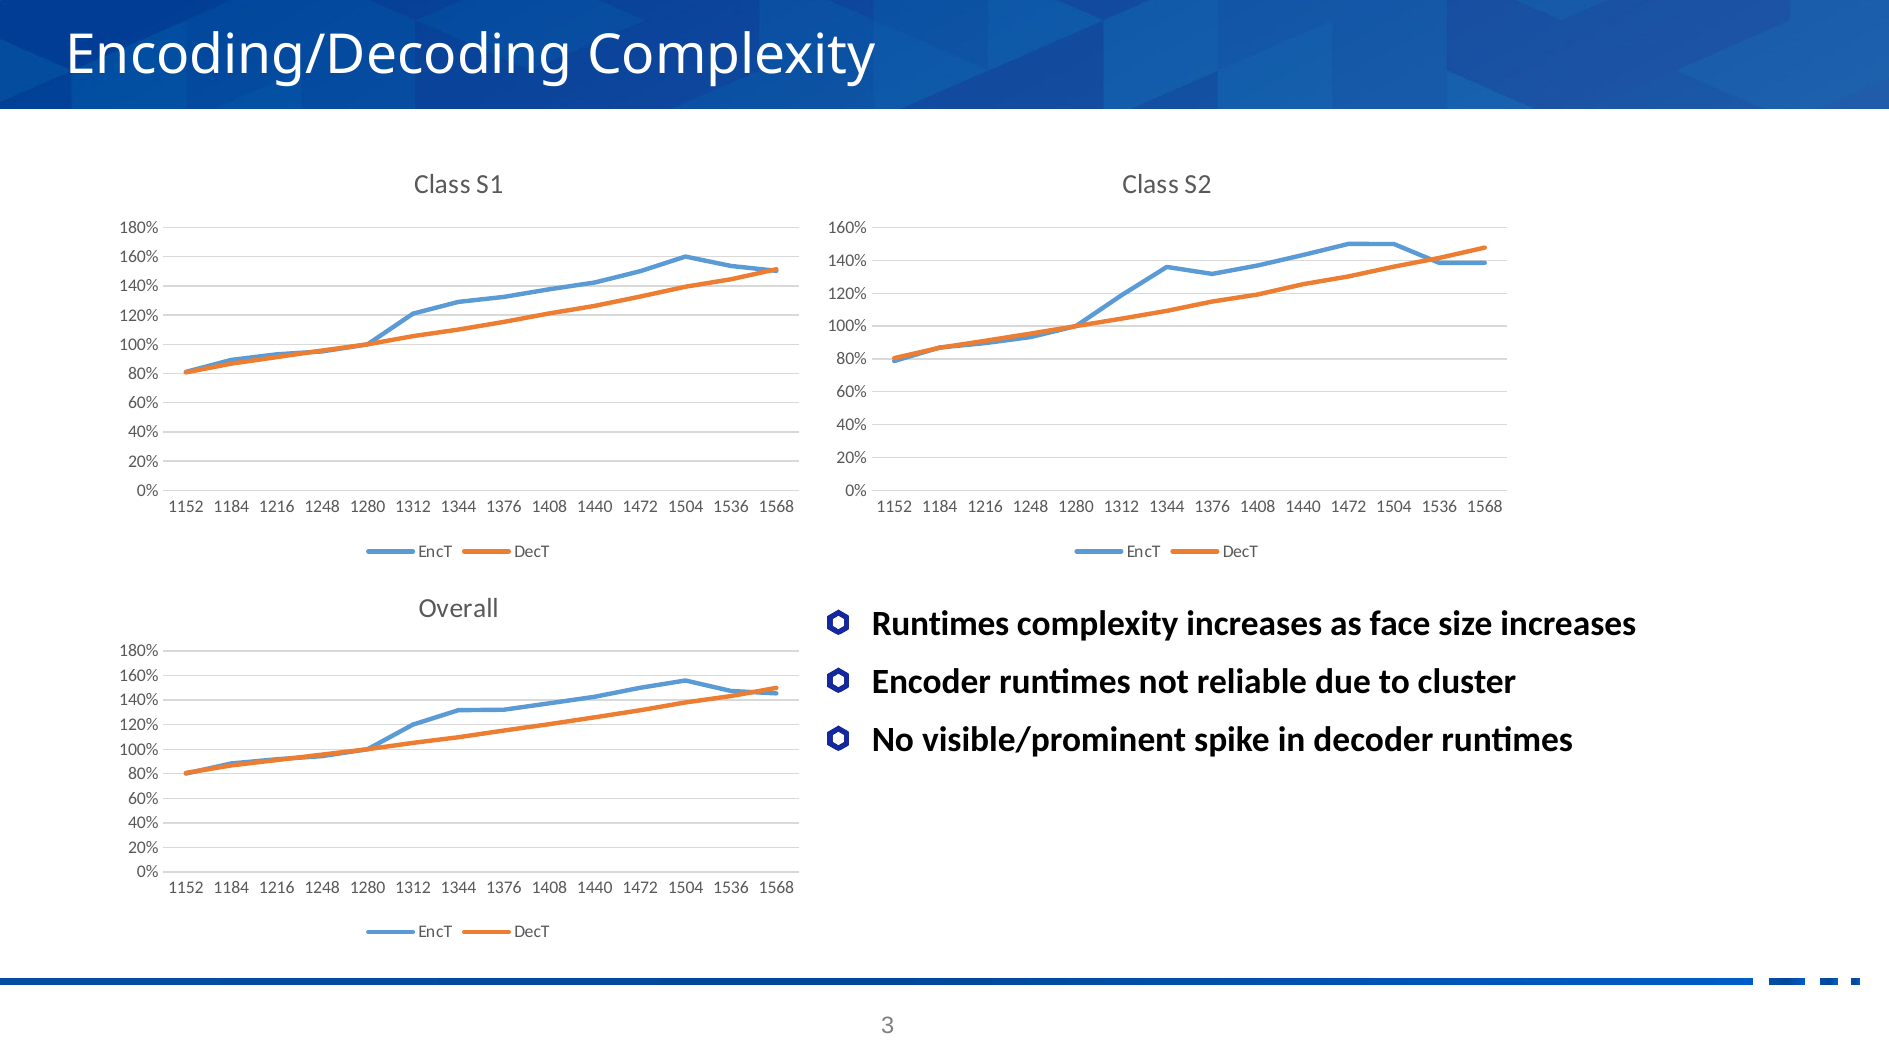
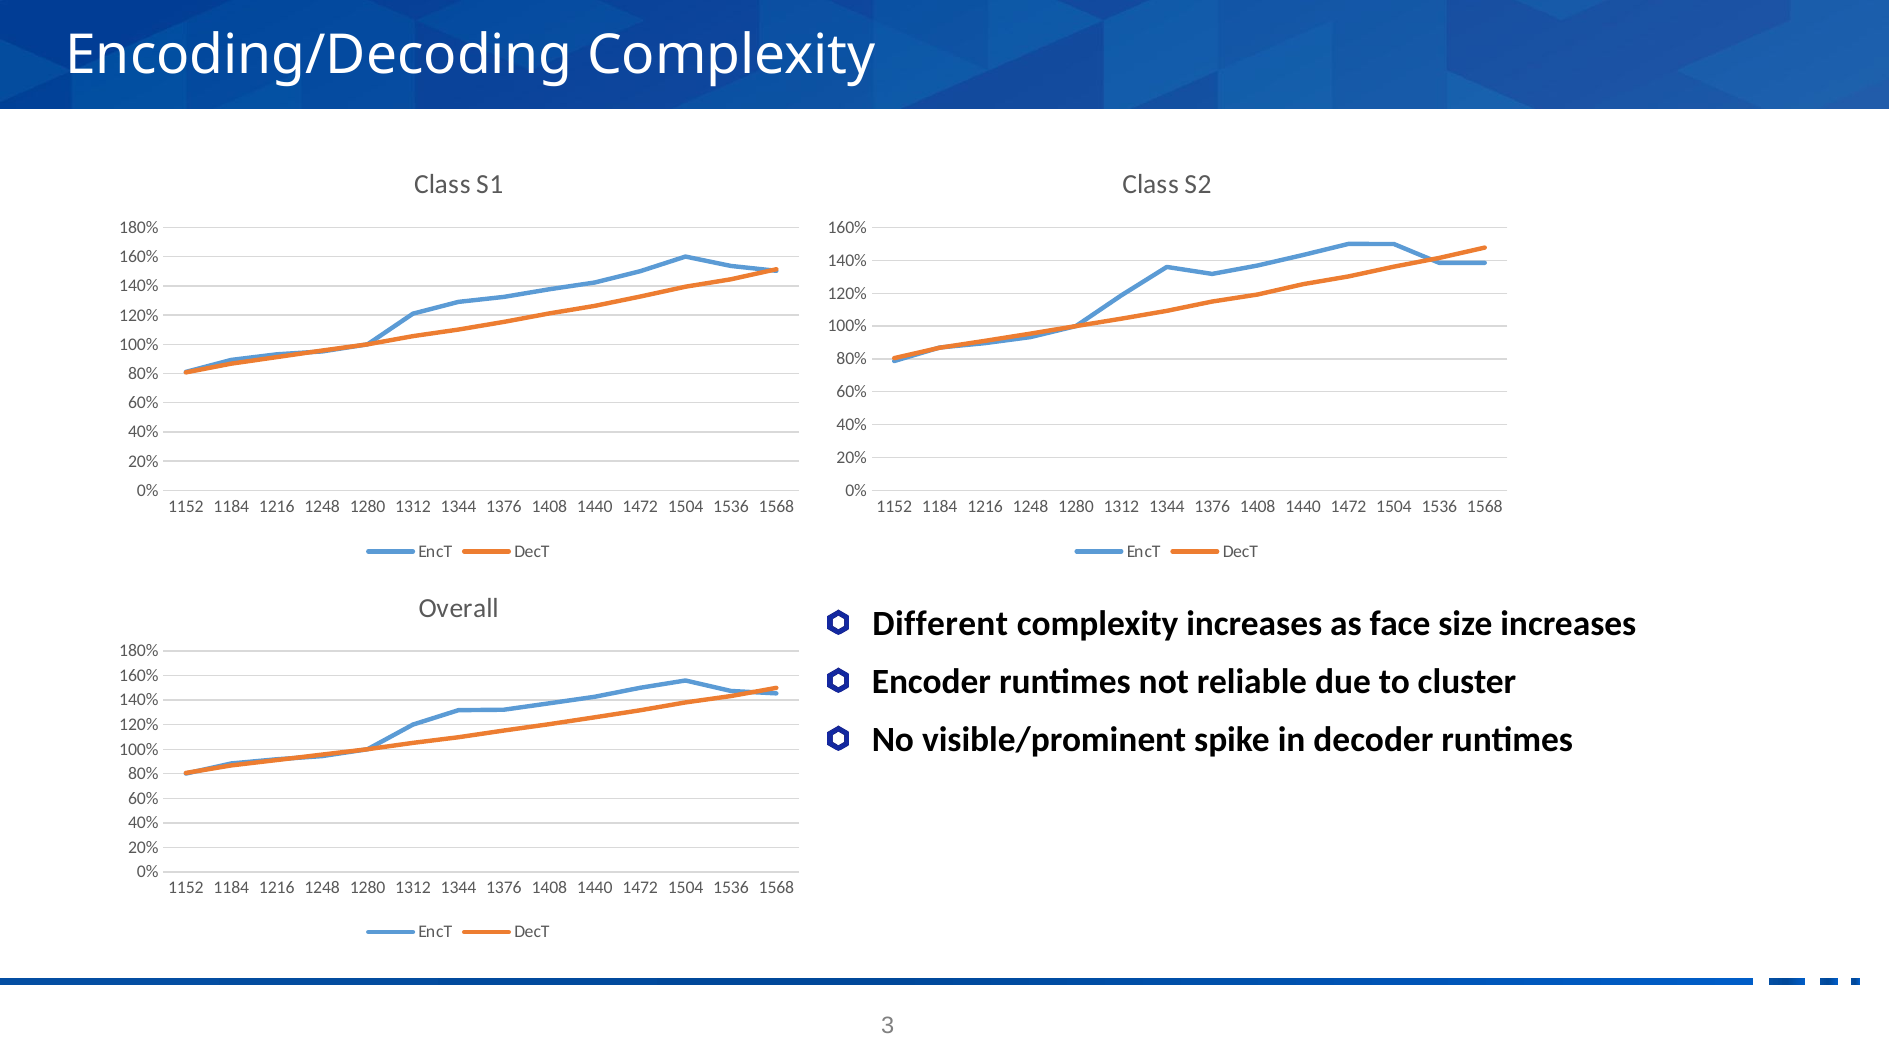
Runtimes: Runtimes -> Different (940, 624)
